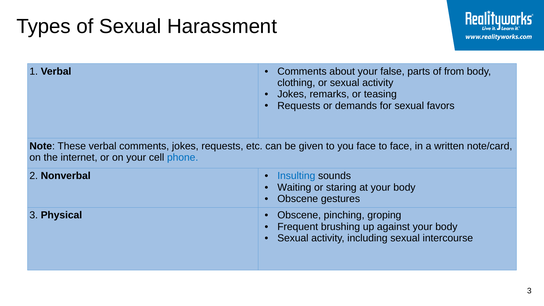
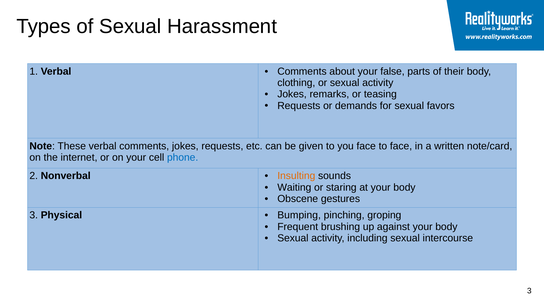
from: from -> their (454, 71)
Insulting colour: blue -> orange (296, 176)
Obscene: Obscene -> Bumping (299, 215)
